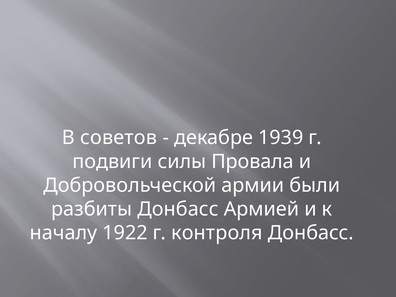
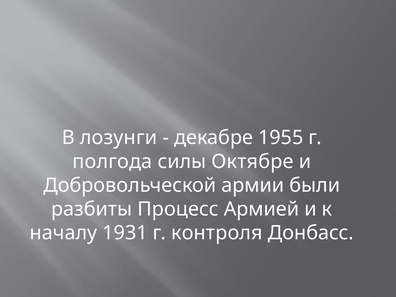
советов: советов -> лозунги (119, 138)
1939: 1939 -> 1955 (281, 138)
подвиги: подвиги -> полгода (112, 161)
Провала: Провала -> Октябре (252, 161)
разбиты Донбасс: Донбасс -> Процесс (178, 209)
1922: 1922 -> 1931 (125, 233)
